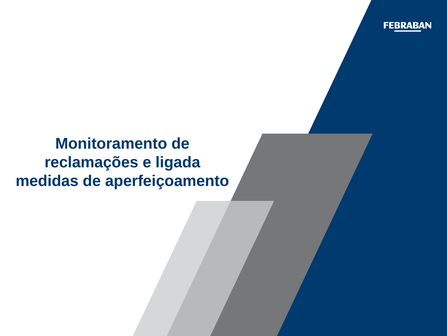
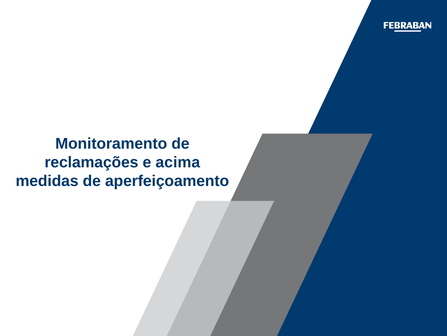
ligada: ligada -> acima (178, 162)
